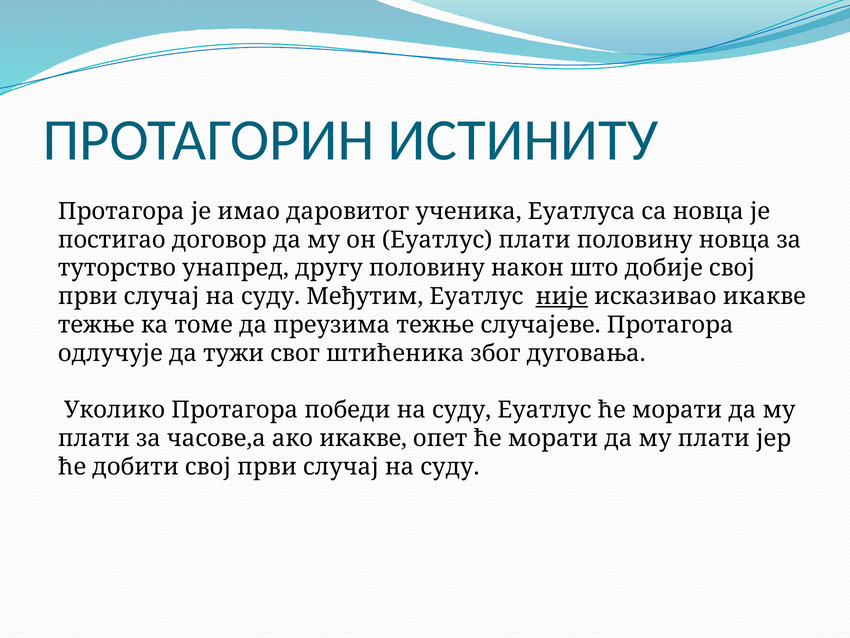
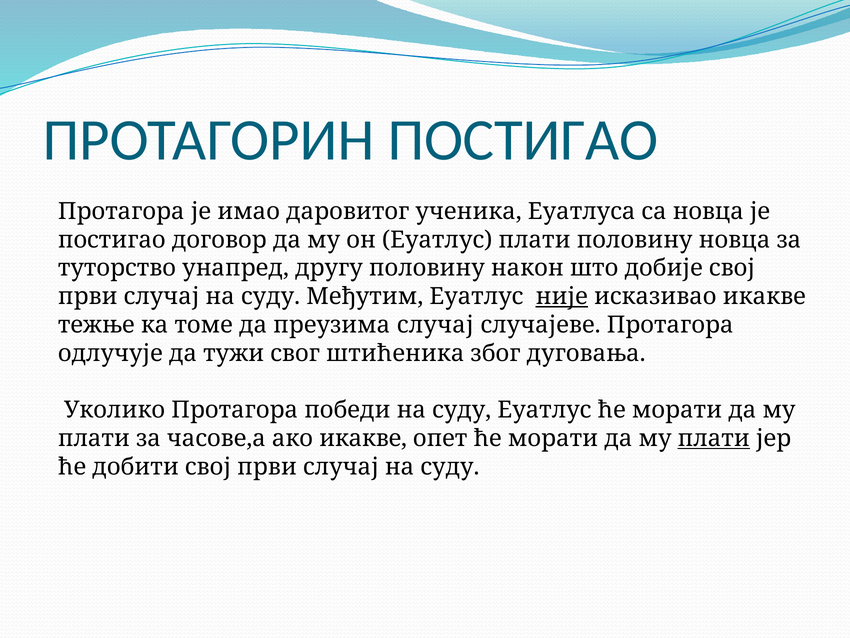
ПРОТАГОРИН ИСТИНИТУ: ИСТИНИТУ -> ПОСТИГАО (523, 140)
преузима тежње: тежње -> случај (435, 325)
плати underline: none -> present (714, 438)
